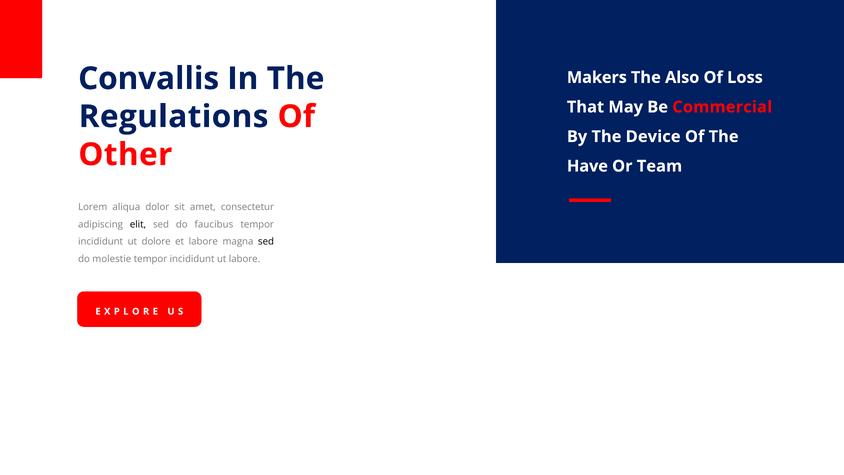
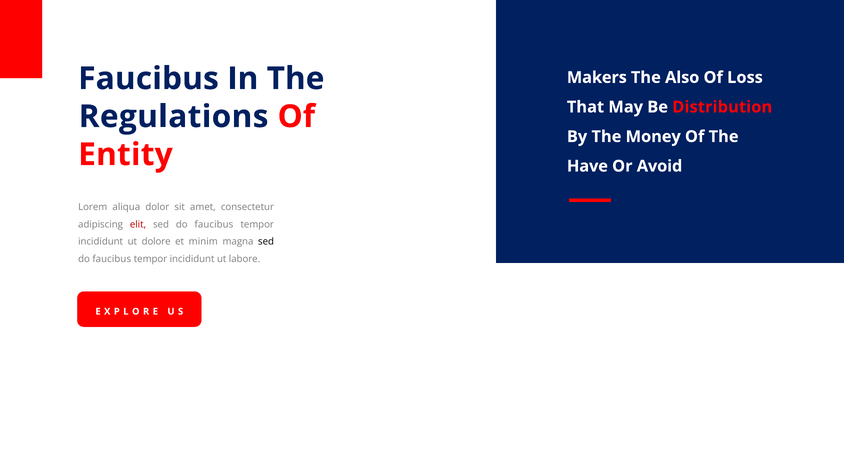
Convallis: Convallis -> Faucibus (148, 79)
Commercial: Commercial -> Distribution (722, 107)
Device: Device -> Money (653, 137)
Other: Other -> Entity (125, 155)
Team: Team -> Avoid (660, 166)
elit colour: black -> red (138, 224)
et labore: labore -> minim (203, 242)
molestie: molestie -> faucibus (112, 259)
